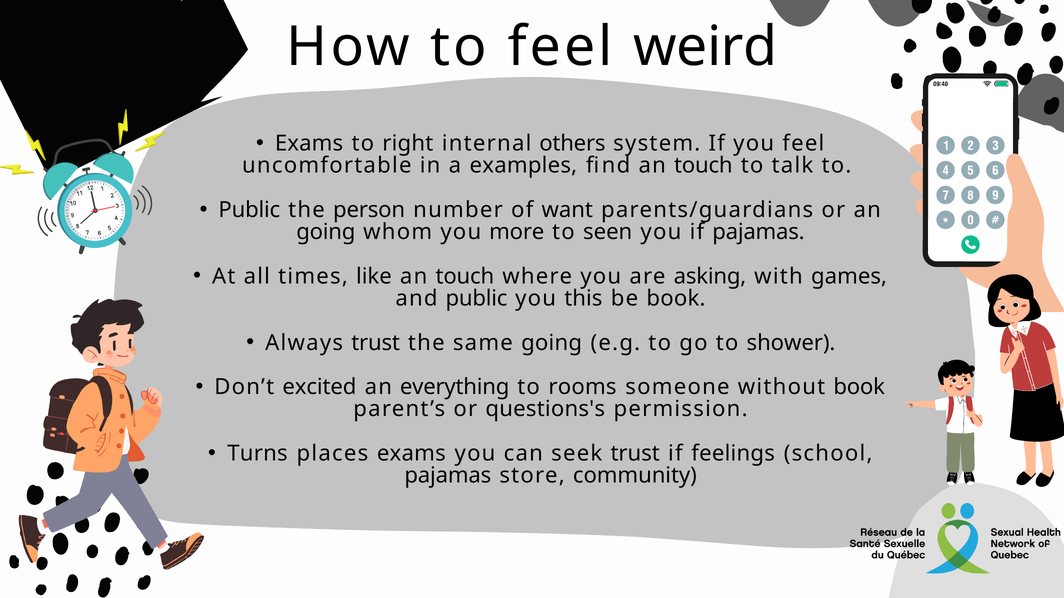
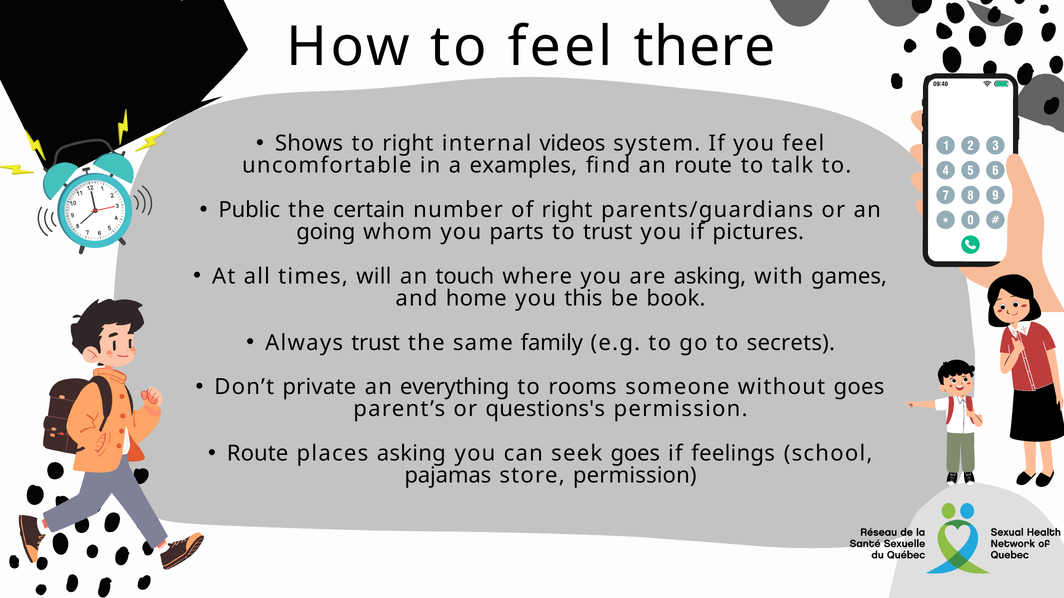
weird: weird -> there (705, 47)
Exams: Exams -> Shows (309, 144)
others: others -> videos (572, 144)
find an touch: touch -> route (703, 166)
person: person -> certain (369, 210)
of want: want -> right (567, 210)
more: more -> parts (517, 232)
to seen: seen -> trust (608, 232)
if pajamas: pajamas -> pictures (758, 232)
like: like -> will (374, 277)
and public: public -> home (476, 299)
same going: going -> family (552, 343)
shower: shower -> secrets (791, 343)
excited: excited -> private (319, 387)
without book: book -> goes (859, 387)
Turns: Turns -> Route (258, 454)
places exams: exams -> asking (411, 454)
seek trust: trust -> goes (635, 454)
store community: community -> permission (635, 476)
